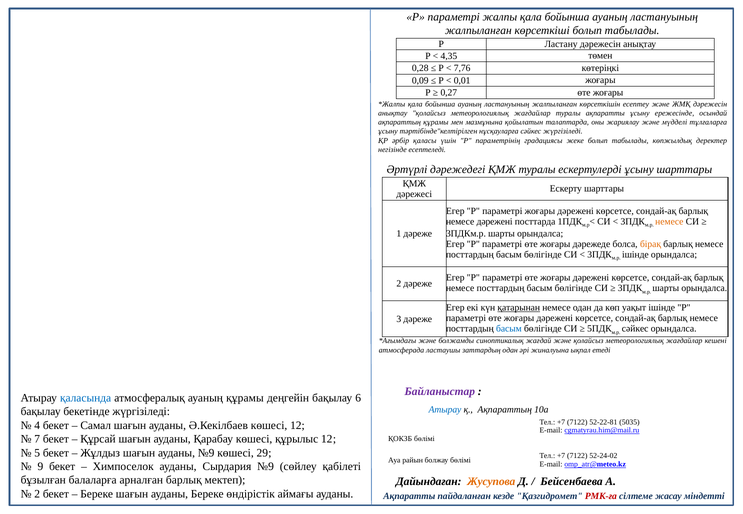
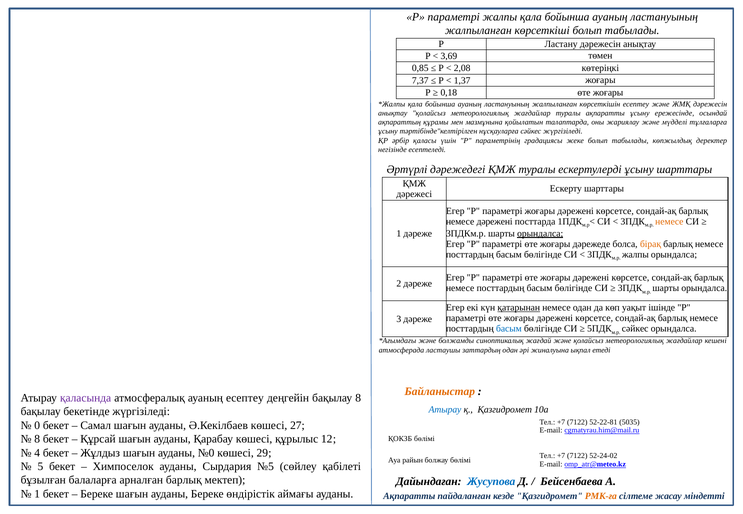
4,35: 4,35 -> 3,69 (449, 56)
0,28: 0,28 -> 0,85 (420, 68)
7,76: 7,76 -> 2,08 (462, 68)
0,09: 0,09 -> 7,37 (420, 81)
0,01: 0,01 -> 1,37 (462, 81)
0,27: 0,27 -> 0,18 (449, 93)
орындалса underline: none -> present (540, 234)
ішінде: ішінде -> жалпы (635, 255)
Байланыстар colour: purple -> orange (440, 392)
қаласында colour: blue -> purple (86, 398)
ауаның құрамы: құрамы -> есептеу (245, 398)
бақылау 6: 6 -> 8 (358, 398)
қ Ақпараттың: Ақпараттың -> Қазгидромет (505, 410)
4: 4 -> 0 (37, 426)
көшесі 12: 12 -> 27 (297, 426)
7: 7 -> 8 (37, 439)
5: 5 -> 4 (37, 453)
ауданы №9: №9 -> №0 (206, 453)
9: 9 -> 5 (40, 467)
Сырдария №9: №9 -> №5 (266, 467)
Жусупова colour: orange -> blue (491, 482)
2: 2 -> 1 (37, 494)
РМК-ға colour: red -> orange (601, 496)
